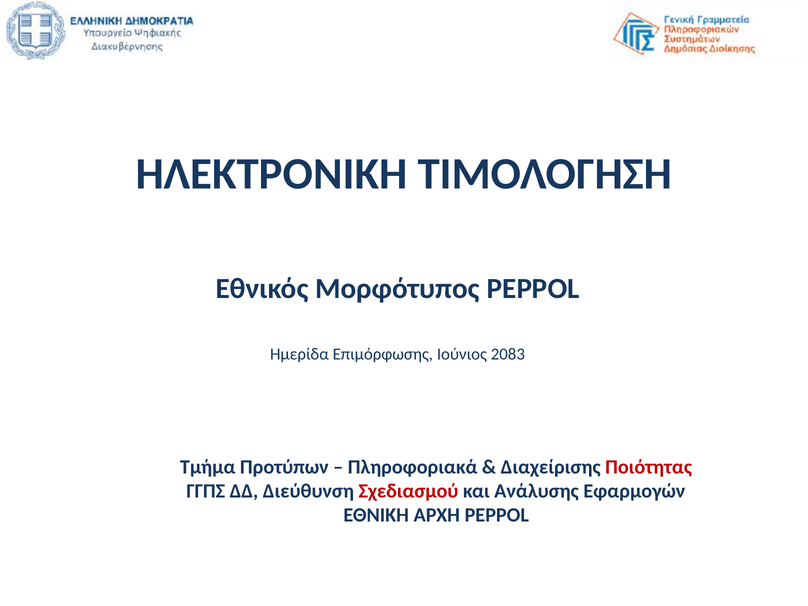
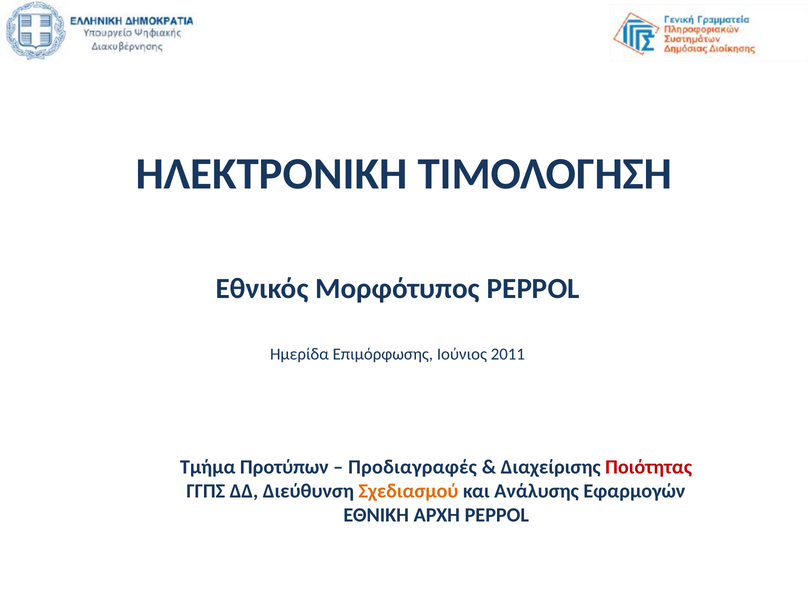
2083: 2083 -> 2011 (508, 354)
Πληροφοριακά: Πληροφοριακά -> Προδιαγραφές (413, 467)
Σχεδιασμού colour: red -> orange (409, 491)
